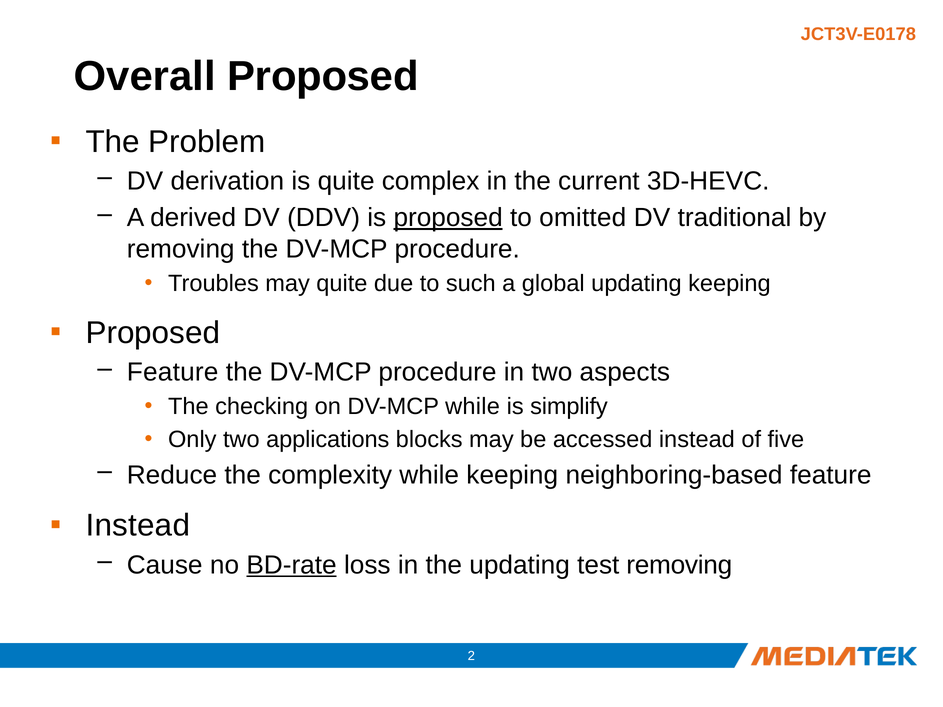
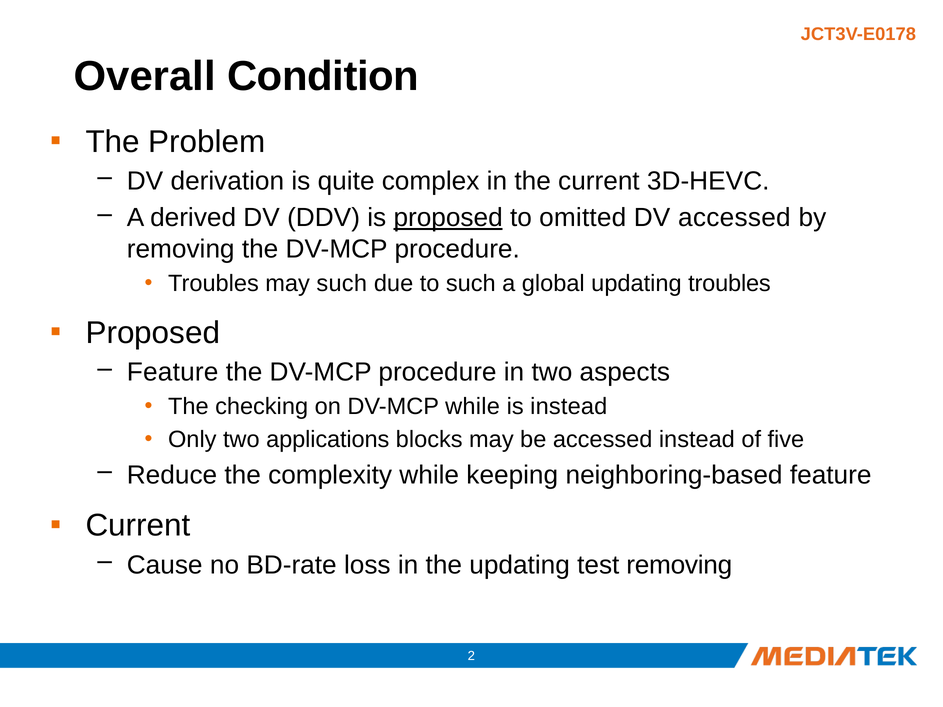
Overall Proposed: Proposed -> Condition (323, 76)
DV traditional: traditional -> accessed (734, 218)
may quite: quite -> such (342, 284)
updating keeping: keeping -> troubles (729, 284)
is simplify: simplify -> instead (569, 407)
Instead: Instead -> Current (138, 526)
BD-rate underline: present -> none (292, 565)
